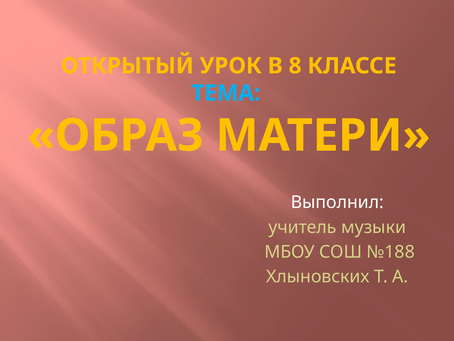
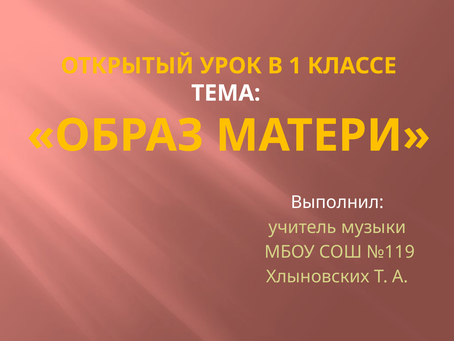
8: 8 -> 1 (295, 66)
ТЕМА colour: light blue -> white (226, 93)
№188: №188 -> №119 (391, 252)
